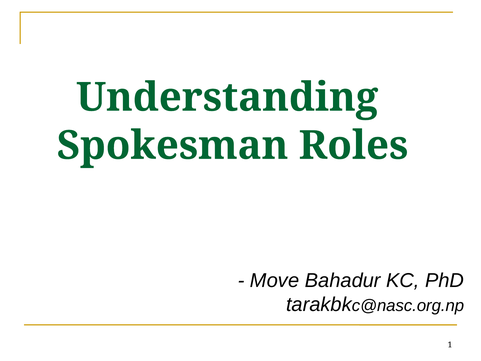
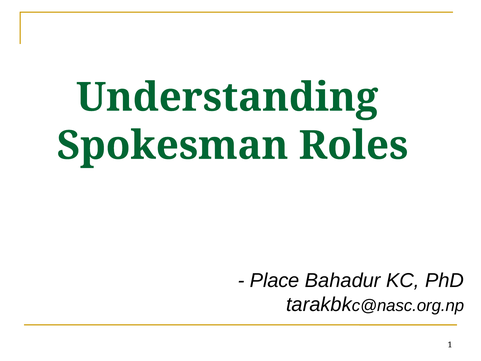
Move: Move -> Place (275, 280)
